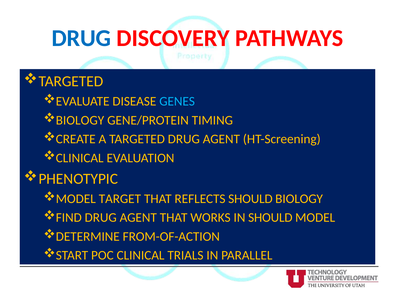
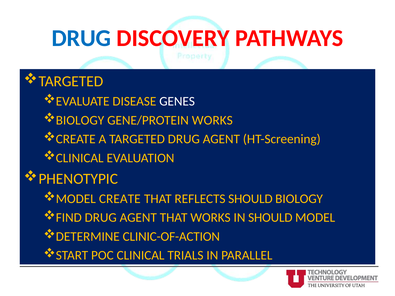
GENES colour: light blue -> white (177, 101)
GENE/PROTEIN TIMING: TIMING -> WORKS (212, 120)
MODEL TARGET: TARGET -> CREATE (120, 199)
FROM-OF-ACTION: FROM-OF-ACTION -> CLINIC-OF-ACTION (171, 237)
